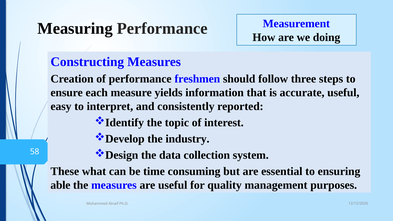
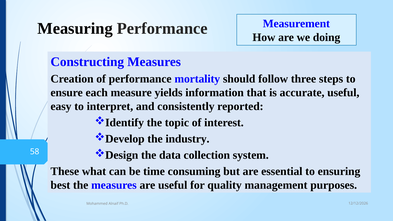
freshmen: freshmen -> mortality (197, 79)
able: able -> best (60, 185)
